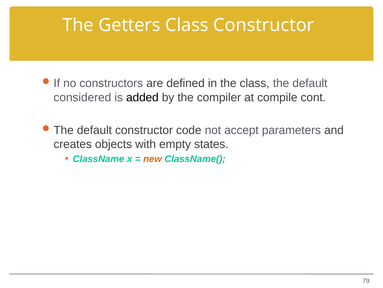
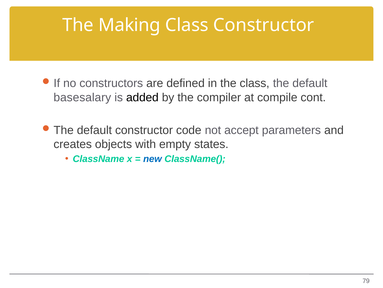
Getters: Getters -> Making (129, 25)
considered: considered -> basesalary (82, 97)
new colour: orange -> blue (152, 159)
